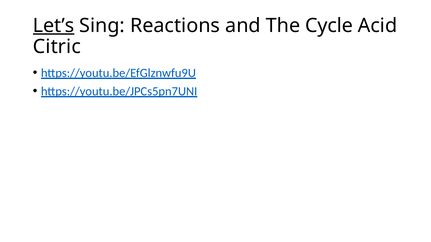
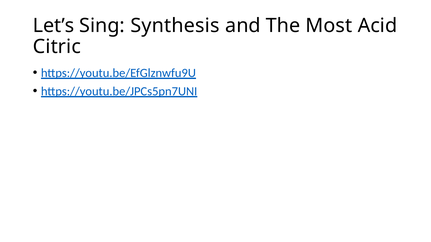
Let’s underline: present -> none (54, 26)
Reactions: Reactions -> Synthesis (175, 26)
Cycle: Cycle -> Most (329, 26)
